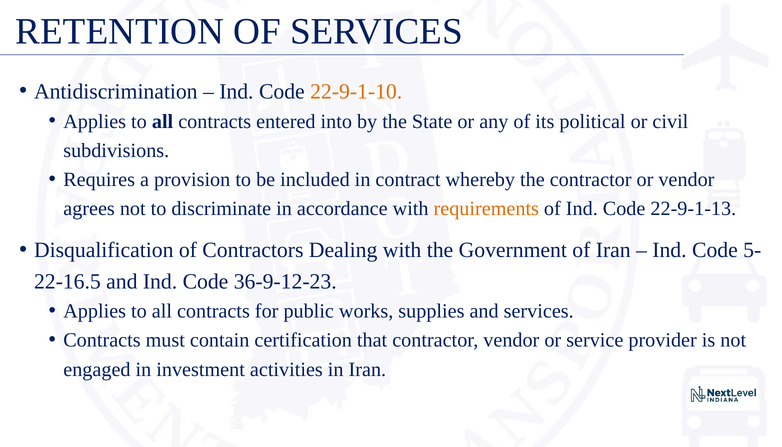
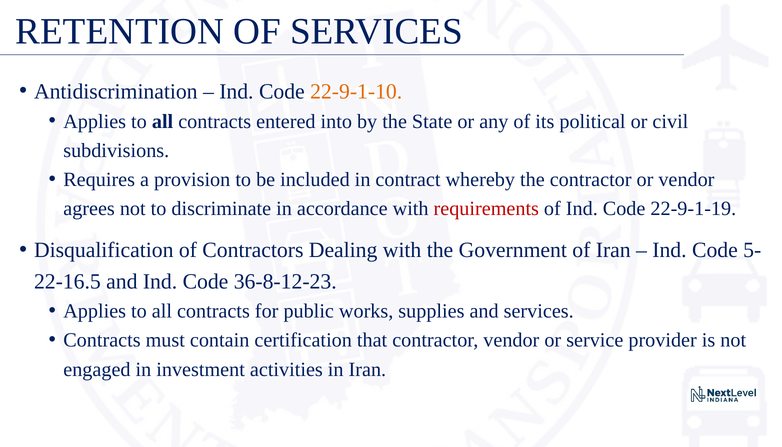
requirements colour: orange -> red (486, 208)
22-9-1-13: 22-9-1-13 -> 22-9-1-19 (693, 208)
36-9-12-23: 36-9-12-23 -> 36-8-12-23 (285, 281)
